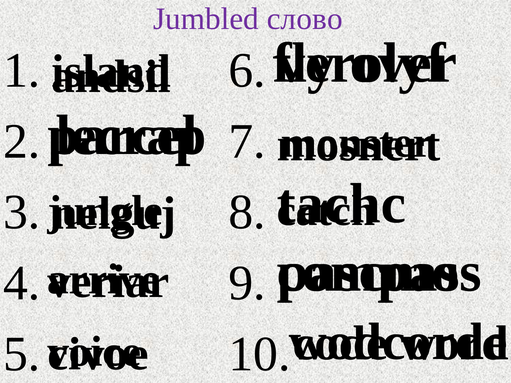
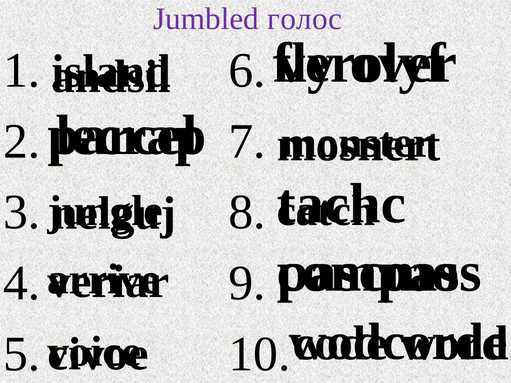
слово: слово -> голос (305, 19)
